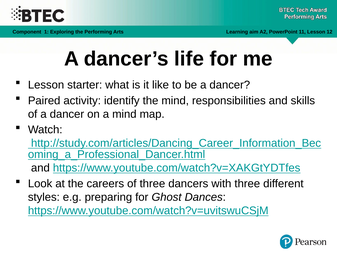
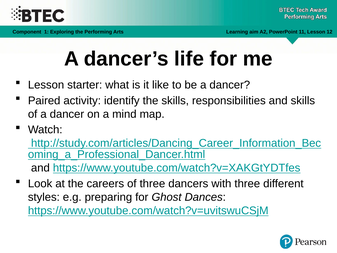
the mind: mind -> skills (175, 100)
